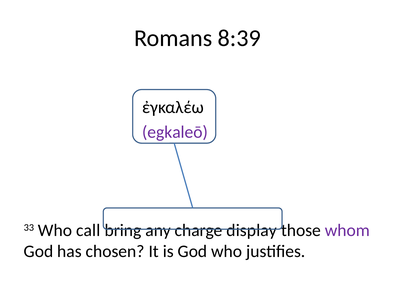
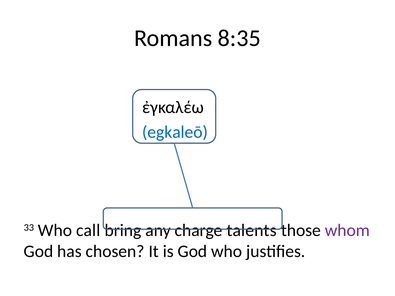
8:39: 8:39 -> 8:35 (239, 38)
egkaleō colour: purple -> blue (175, 132)
display: display -> talents (252, 230)
